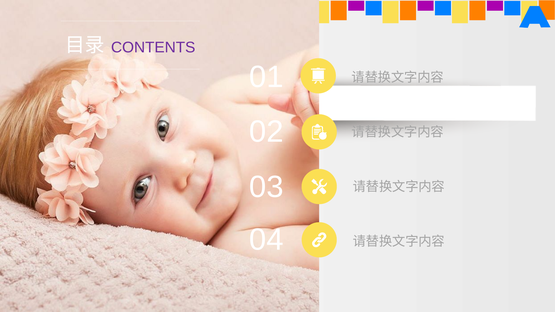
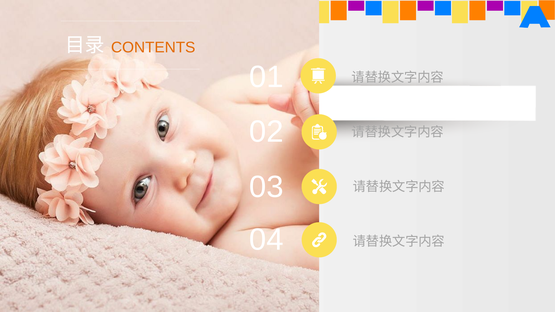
CONTENTS colour: purple -> orange (153, 48)
